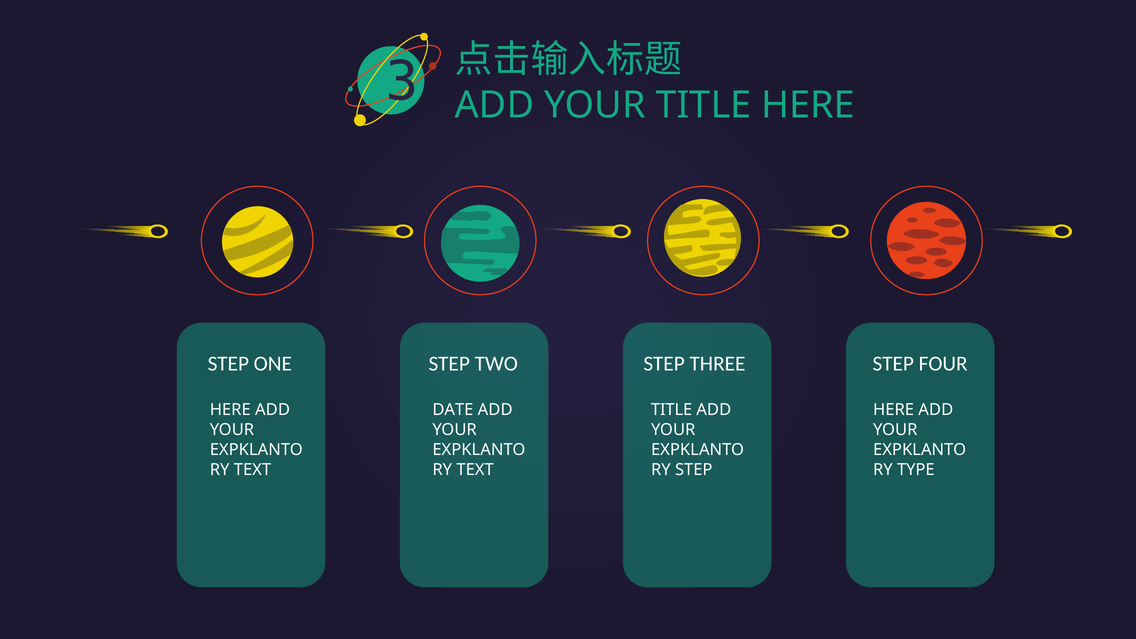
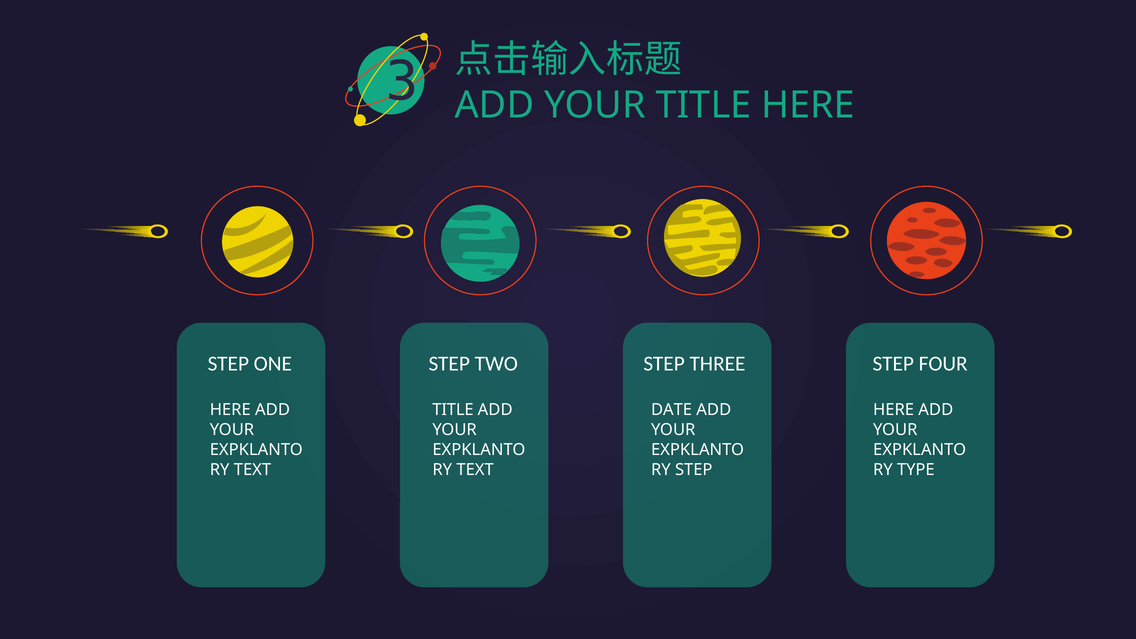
DATE: DATE -> TITLE (453, 410)
TITLE: TITLE -> DATE (672, 410)
